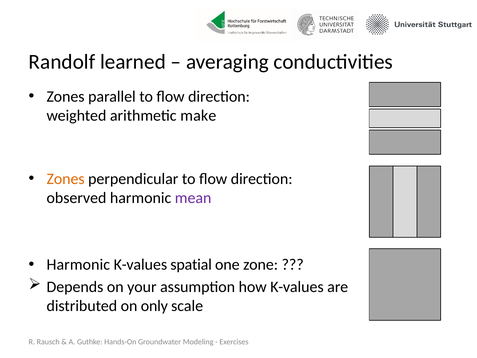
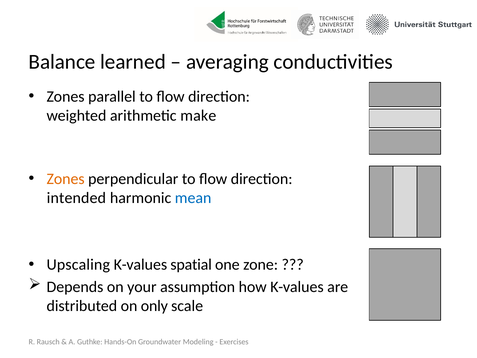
Randolf: Randolf -> Balance (62, 62)
observed: observed -> intended (76, 198)
mean colour: purple -> blue (193, 198)
Harmonic: Harmonic -> Upscaling (78, 265)
